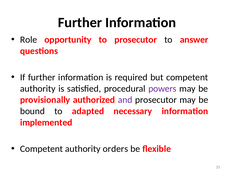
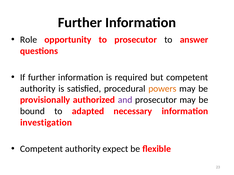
powers colour: purple -> orange (162, 89)
implemented: implemented -> investigation (46, 123)
orders: orders -> expect (115, 149)
